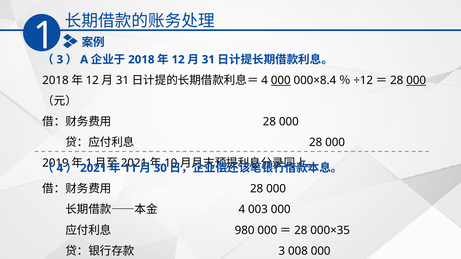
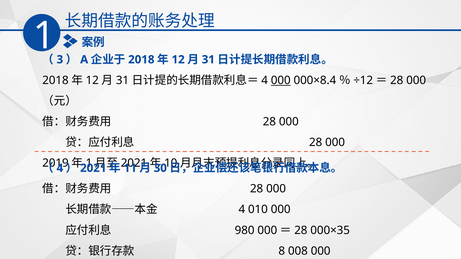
000 underline: present -> none (416, 80)
003: 003 -> 010 (258, 210)
3: 3 -> 8 (282, 251)
